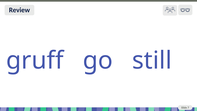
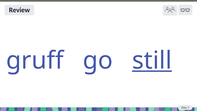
still underline: none -> present (152, 60)
